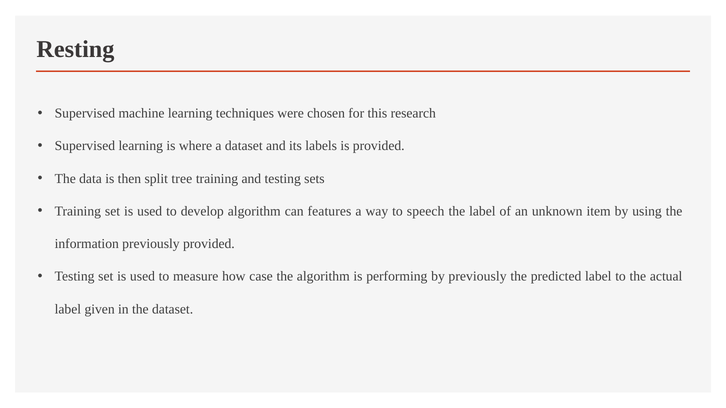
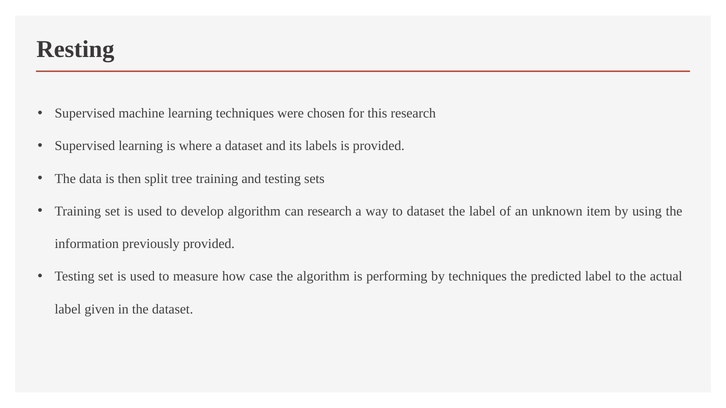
can features: features -> research (330, 211)
to speech: speech -> dataset (426, 211)
by previously: previously -> techniques (478, 277)
